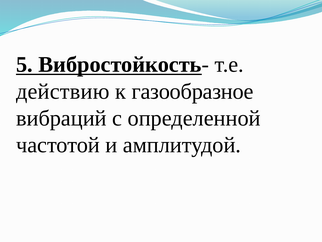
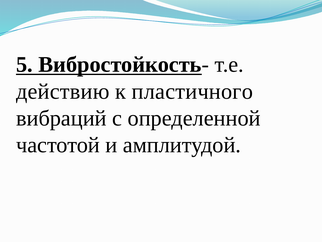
газообразное: газообразное -> пластичного (192, 91)
